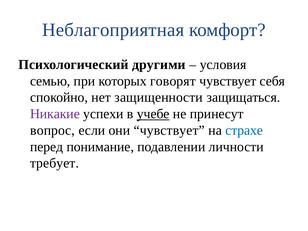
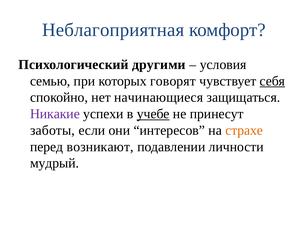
себя underline: none -> present (272, 81)
защищенности: защищенности -> начинающиеся (159, 97)
вопрос: вопрос -> заботы (53, 130)
они чувствует: чувствует -> интересов (169, 130)
страхе colour: blue -> orange (244, 130)
понимание: понимание -> возникают (100, 147)
требует: требует -> мудрый (55, 163)
